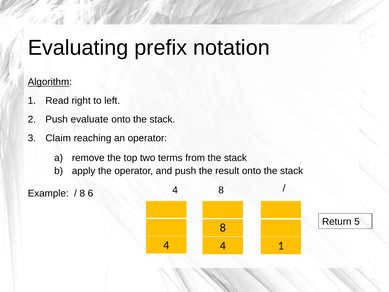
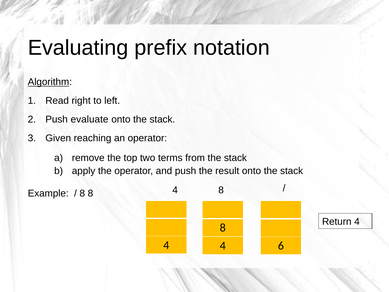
Claim: Claim -> Given (58, 138)
6: 6 -> 8 (90, 193)
Return 5: 5 -> 4 (357, 221)
4 1: 1 -> 6 (281, 245)
